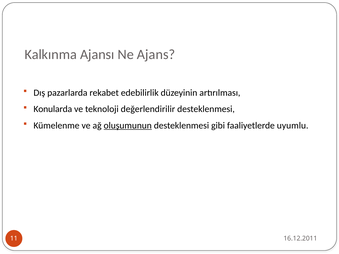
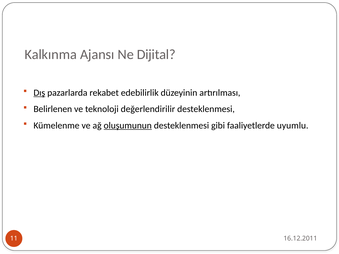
Ajans: Ajans -> Dijital (156, 54)
Dış underline: none -> present (39, 93)
Konularda: Konularda -> Belirlenen (53, 109)
